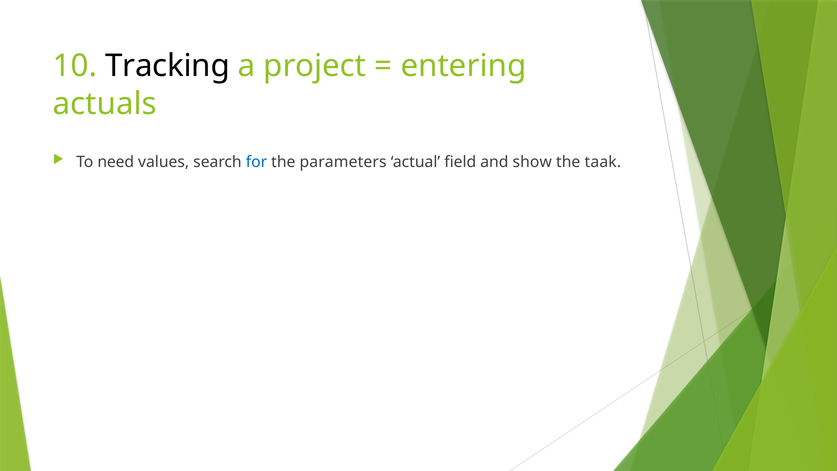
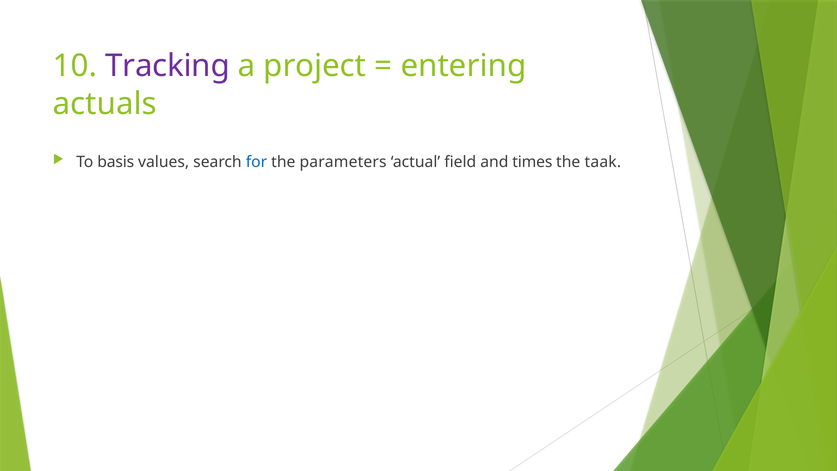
Tracking colour: black -> purple (167, 66)
need: need -> basis (116, 162)
show: show -> times (532, 162)
